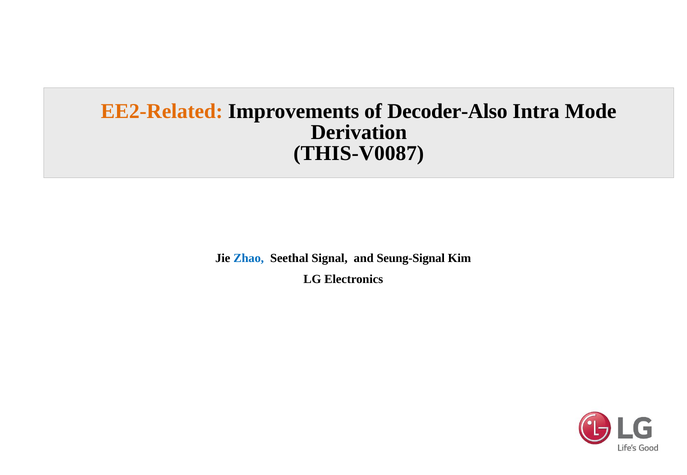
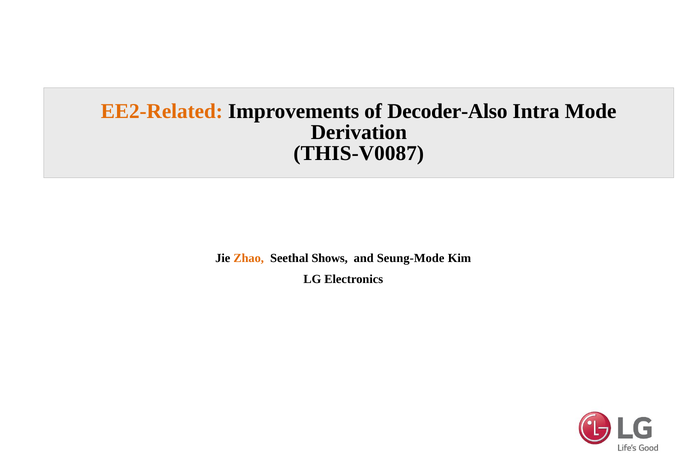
Zhao colour: blue -> orange (249, 259)
Signal: Signal -> Shows (330, 259)
Seung-Signal: Seung-Signal -> Seung-Mode (411, 259)
